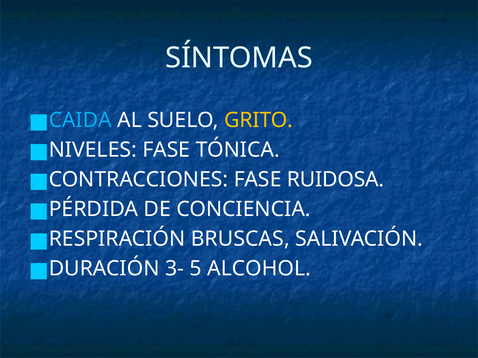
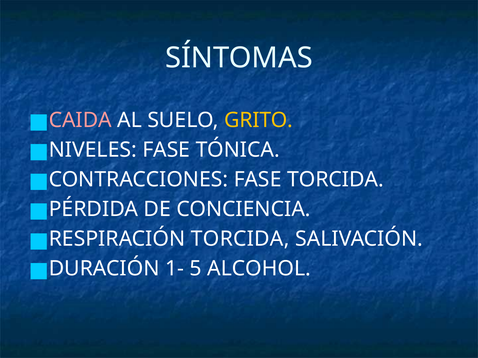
CAIDA colour: light blue -> pink (80, 120)
FASE RUIDOSA: RUIDOSA -> TORCIDA (335, 180)
RESPIRACIÓN BRUSCAS: BRUSCAS -> TORCIDA (240, 239)
3-: 3- -> 1- (175, 269)
